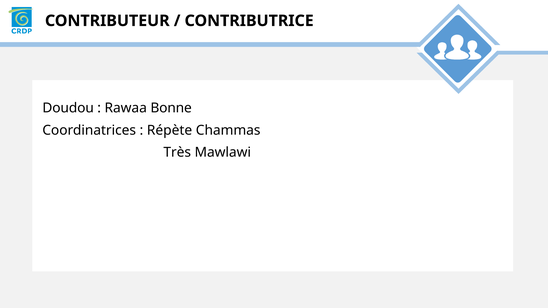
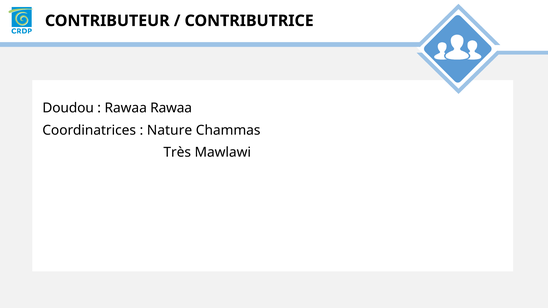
Rawaa Bonne: Bonne -> Rawaa (171, 108)
Répète: Répète -> Nature (170, 130)
